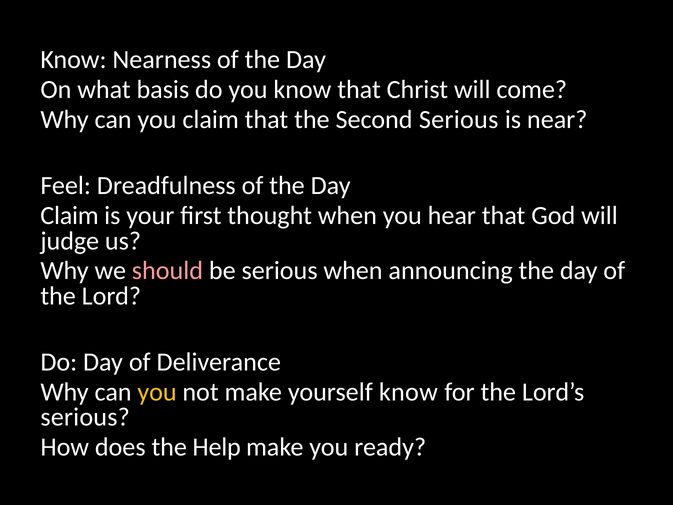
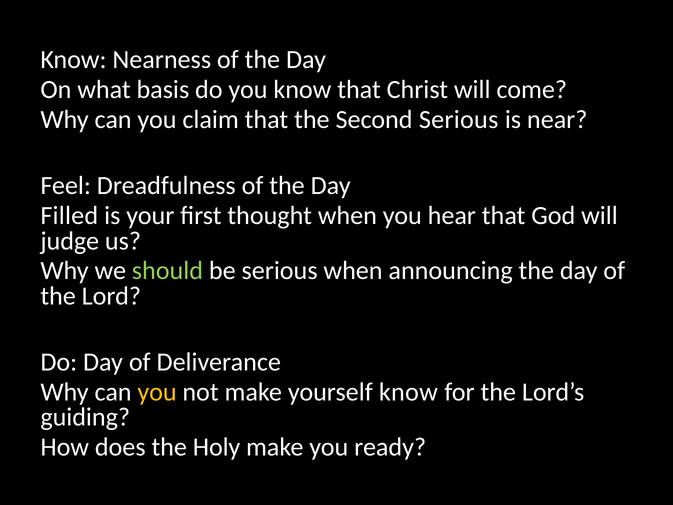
Claim: Claim -> Filled (69, 216)
should colour: pink -> light green (167, 271)
serious: serious -> guiding (85, 417)
Help: Help -> Holy (217, 447)
